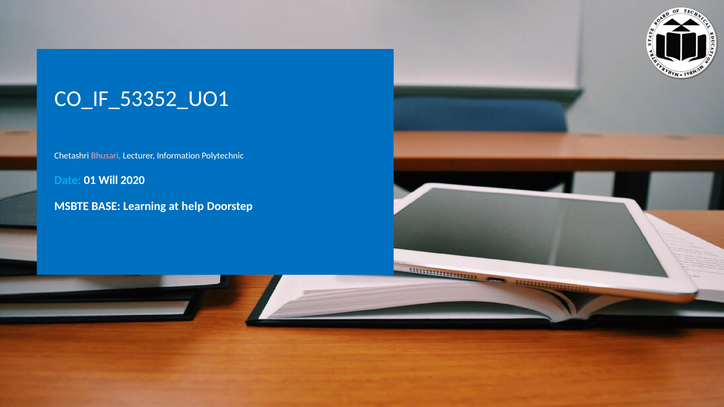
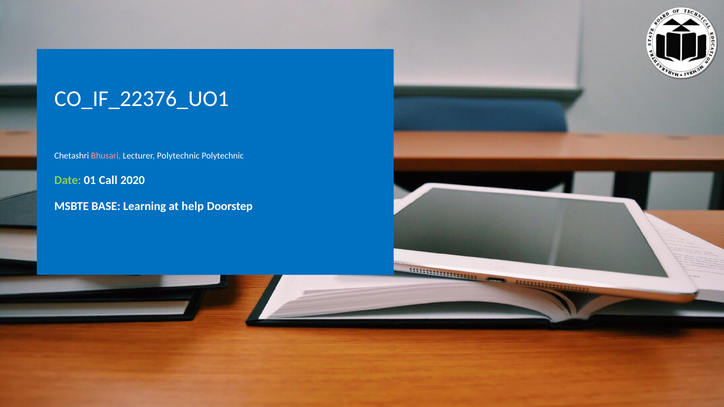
CO_IF_53352_UO1: CO_IF_53352_UO1 -> CO_IF_22376_UO1 (142, 99)
Lecturer Information: Information -> Polytechnic (178, 156)
Date colour: light blue -> light green (68, 180)
Will: Will -> Call (108, 180)
